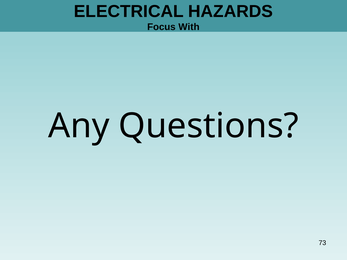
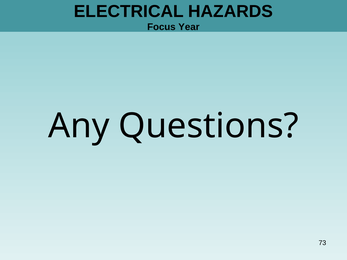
With: With -> Year (189, 27)
